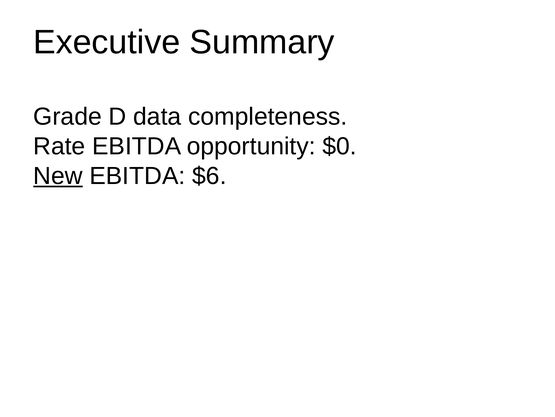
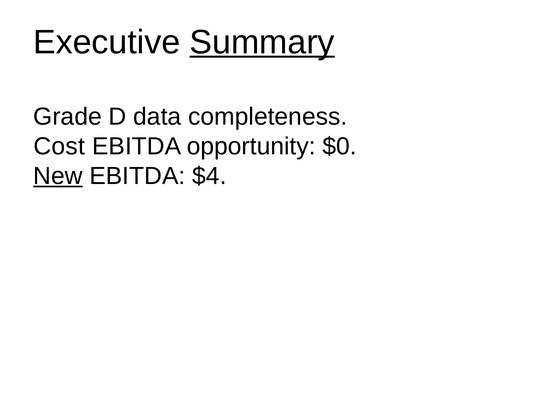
Summary underline: none -> present (262, 42)
Rate: Rate -> Cost (59, 146)
$6: $6 -> $4 (209, 176)
